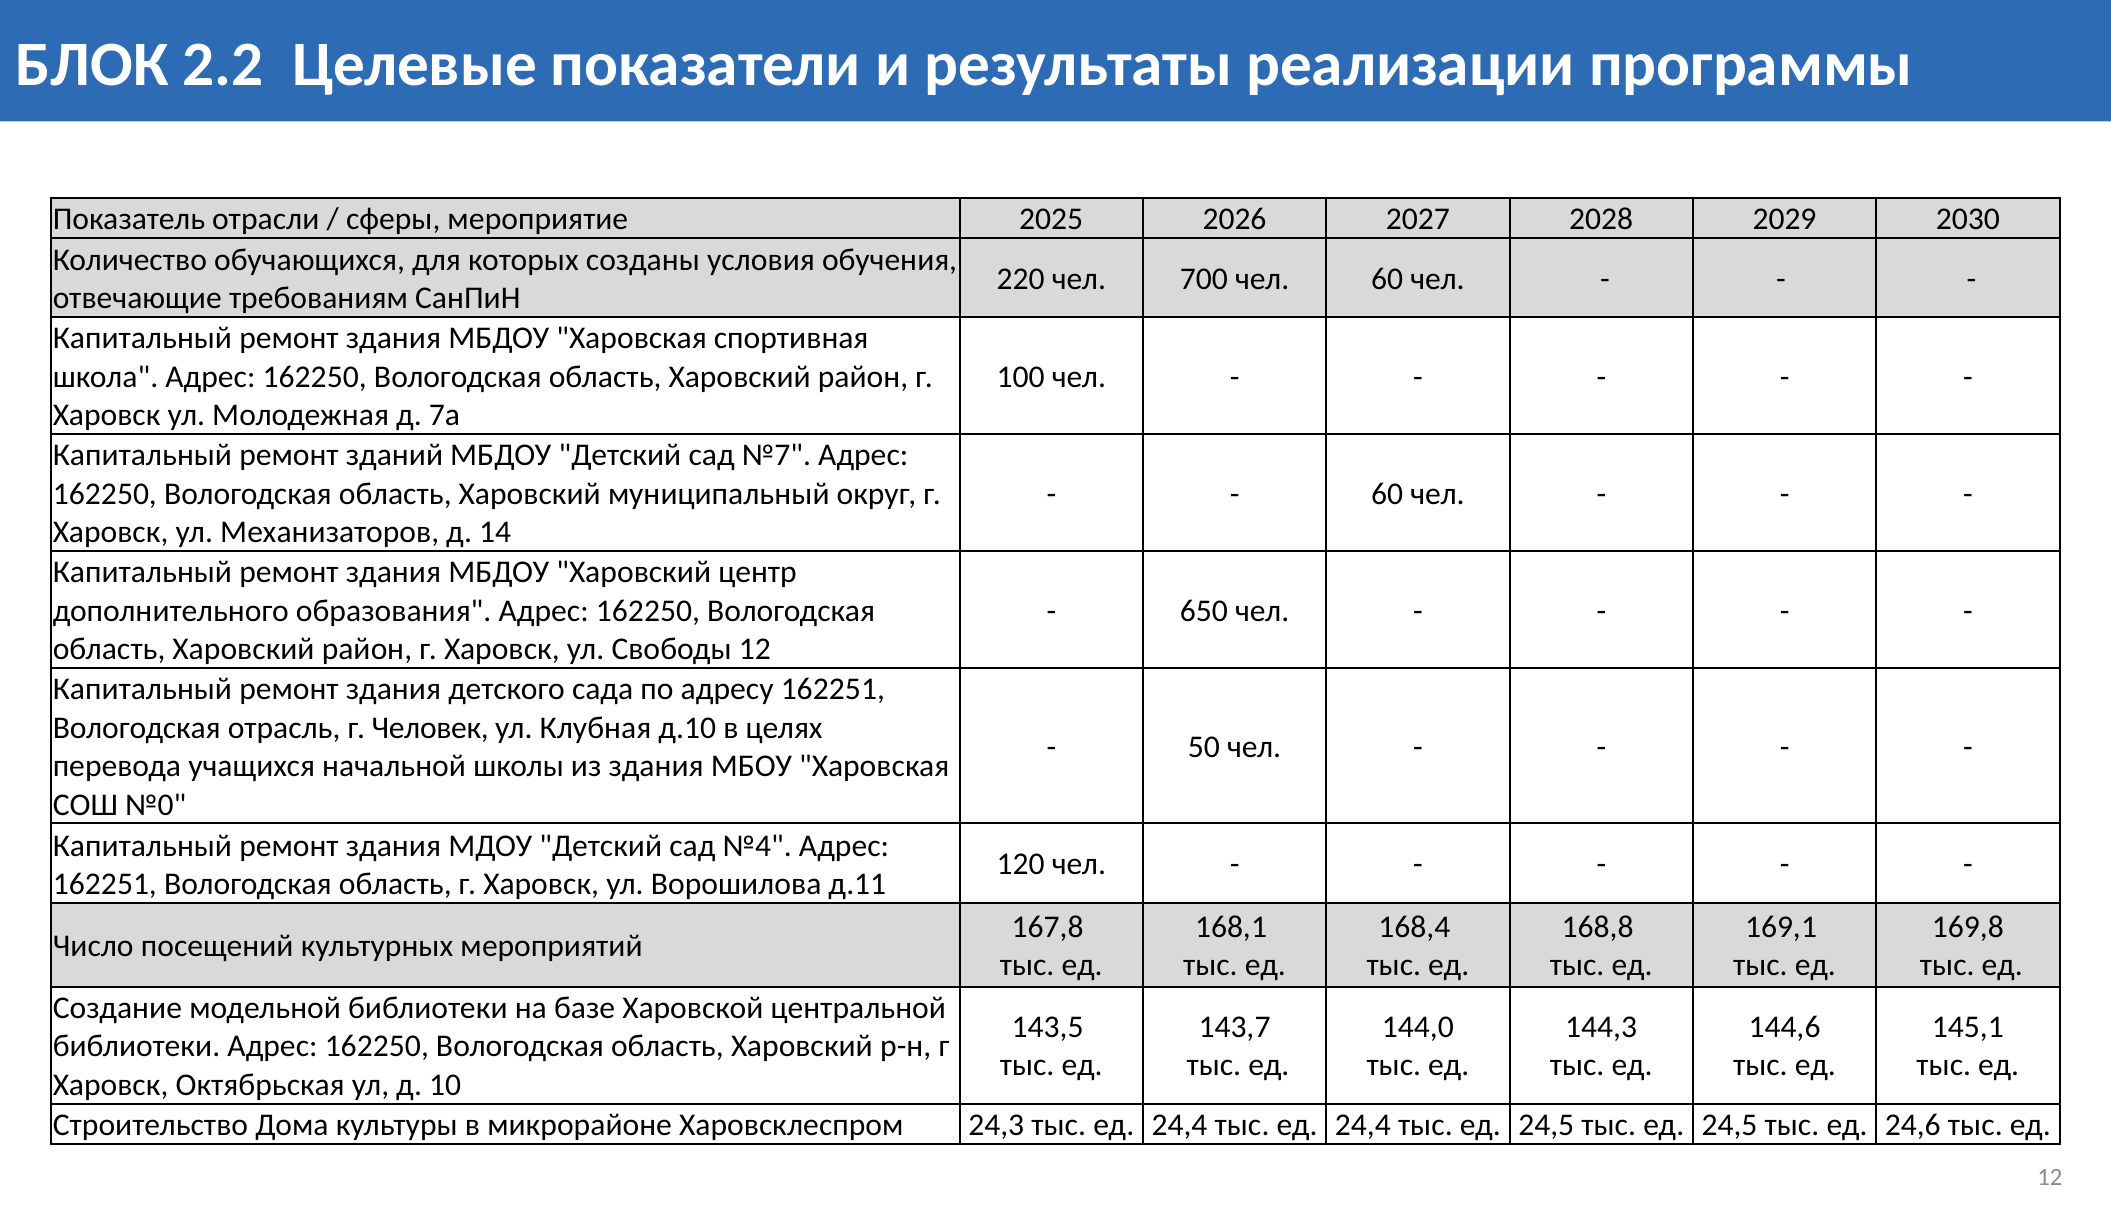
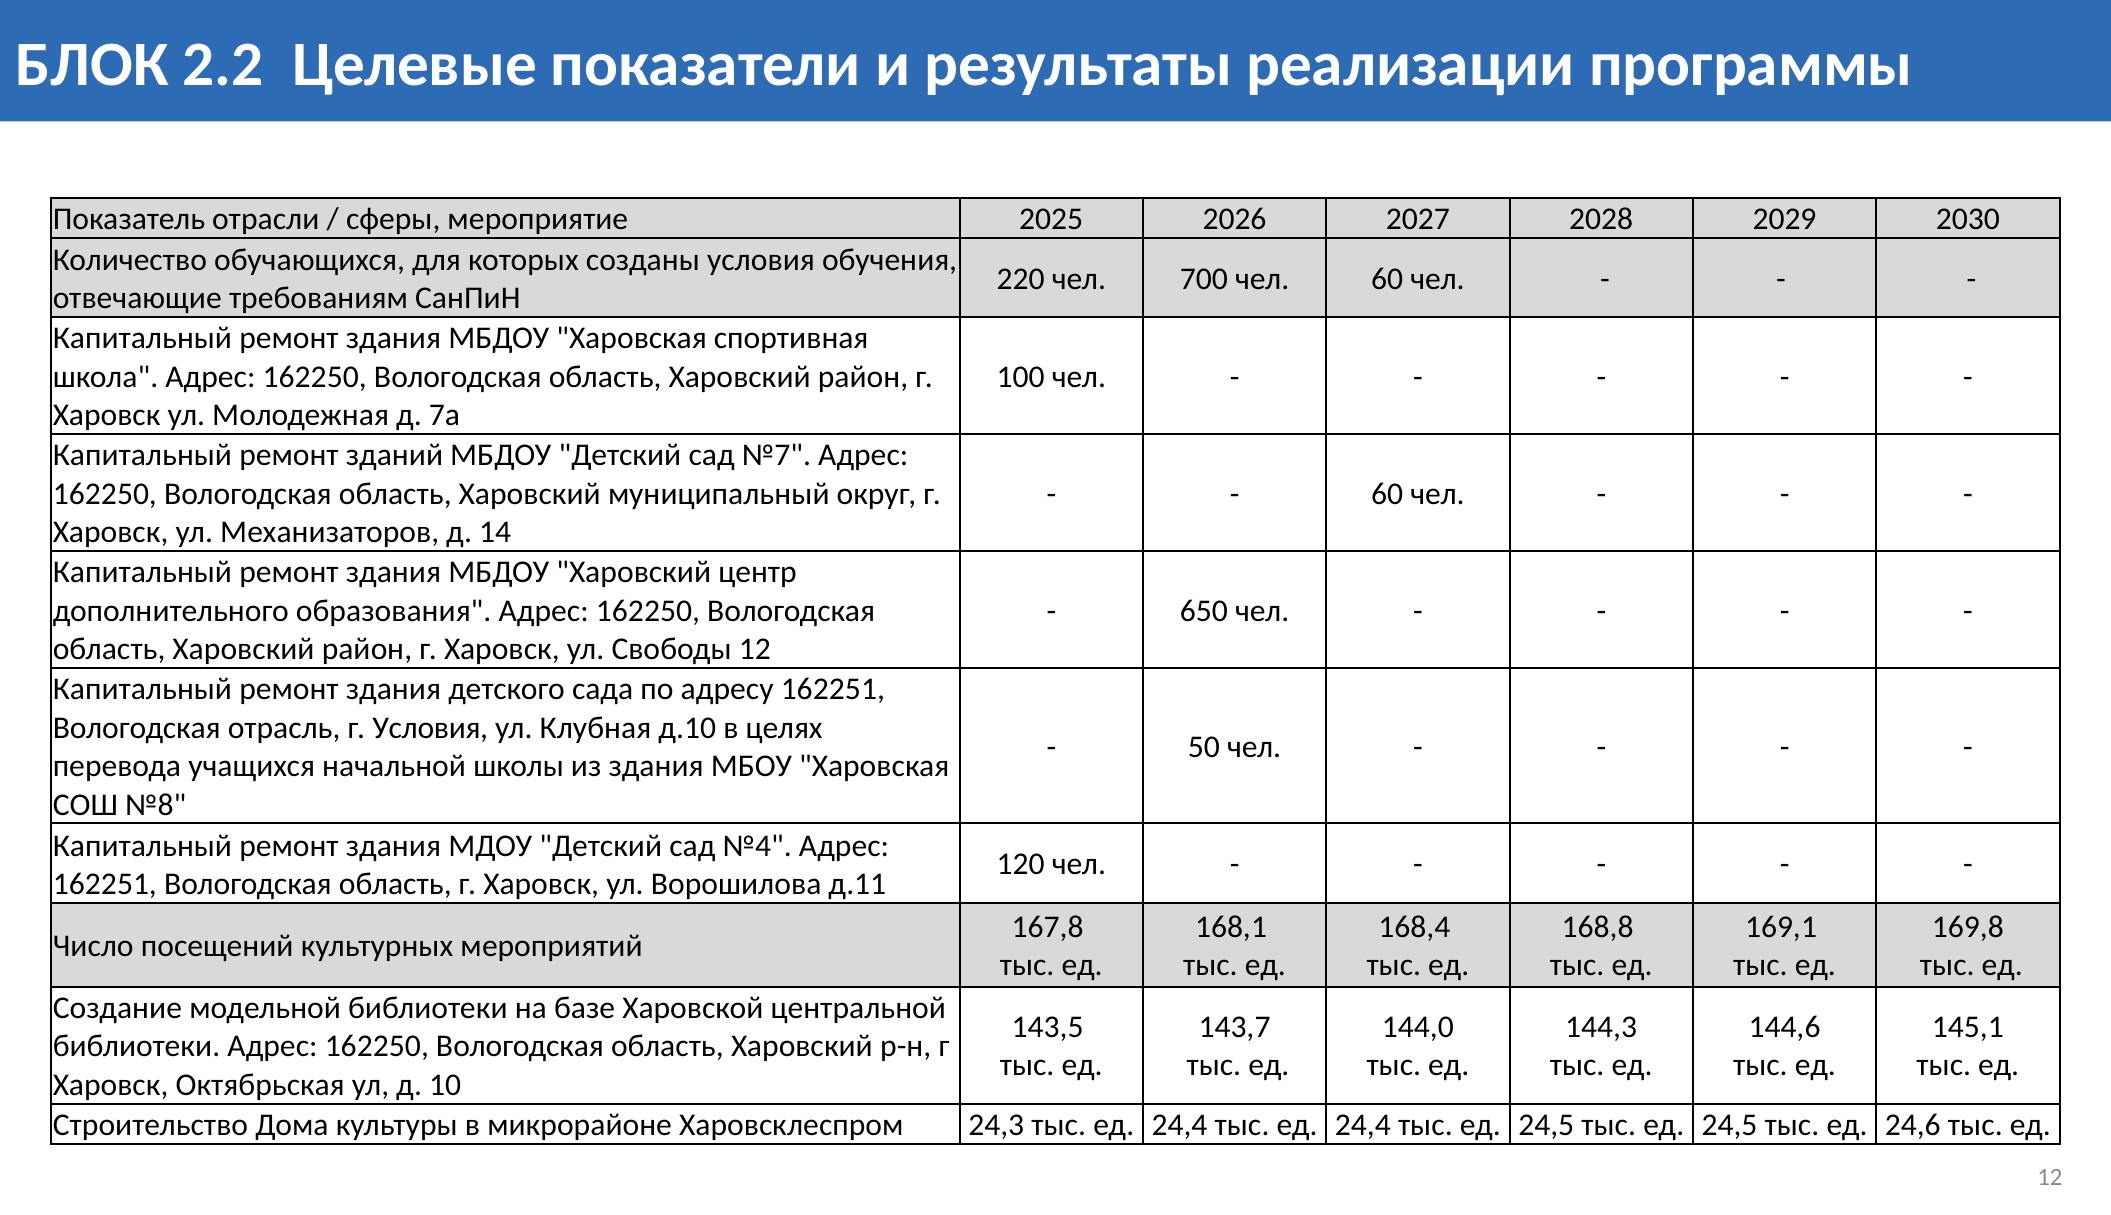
г Человек: Человек -> Условия (430, 728)
№0: №0 -> №8 (156, 805)
